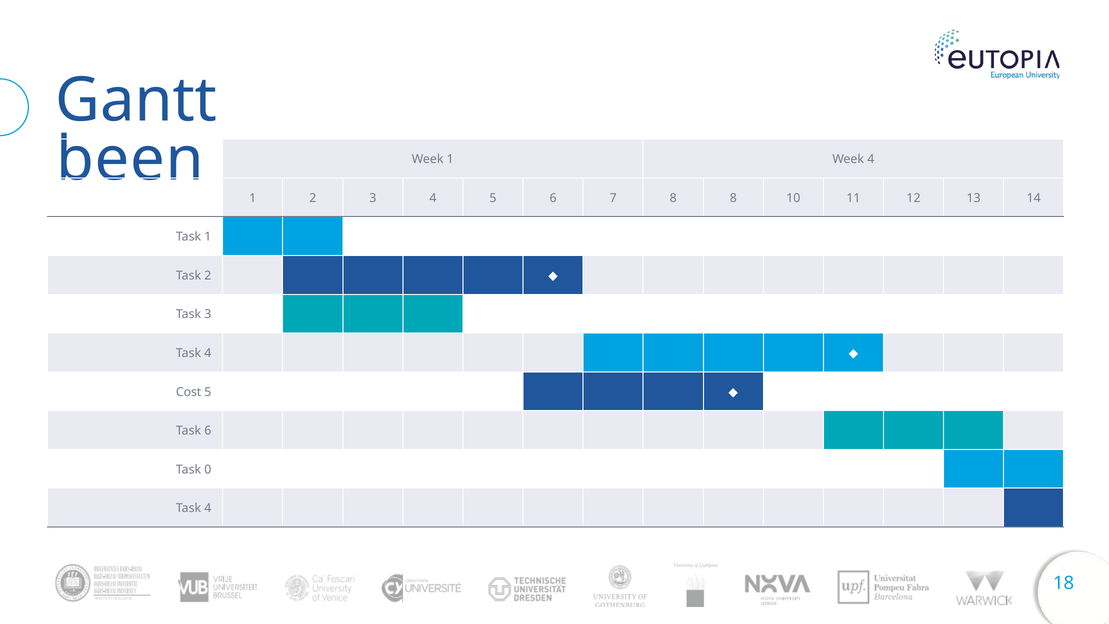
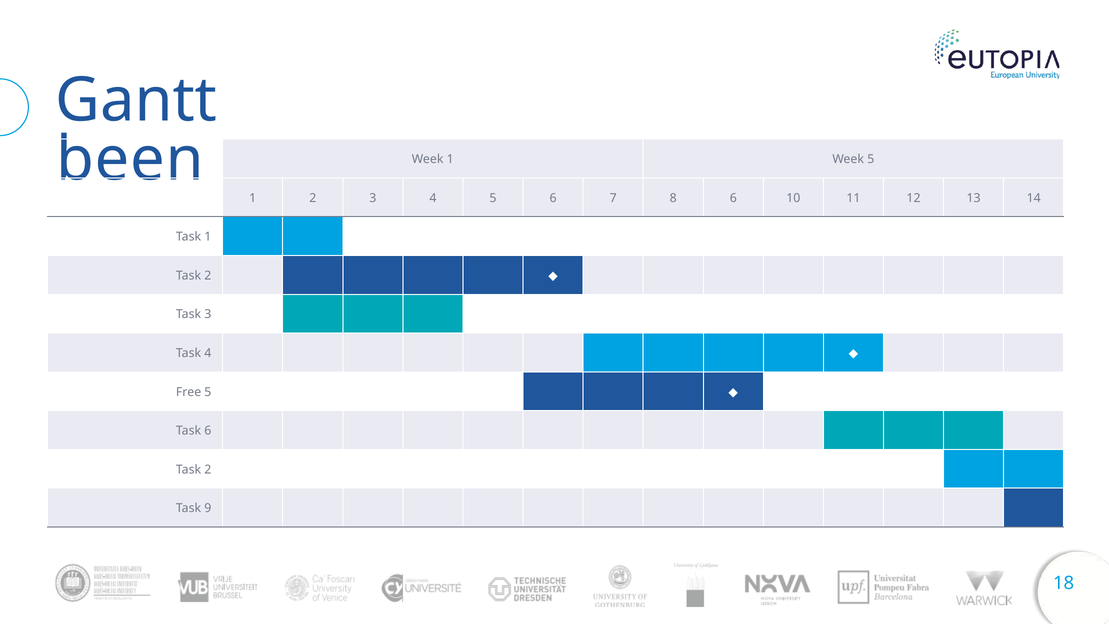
Week 4: 4 -> 5 (871, 159)
8 8: 8 -> 6 (733, 198)
Cost: Cost -> Free (189, 392)
0: 0 -> 2 (208, 469)
4: 4 -> 9 (208, 508)
